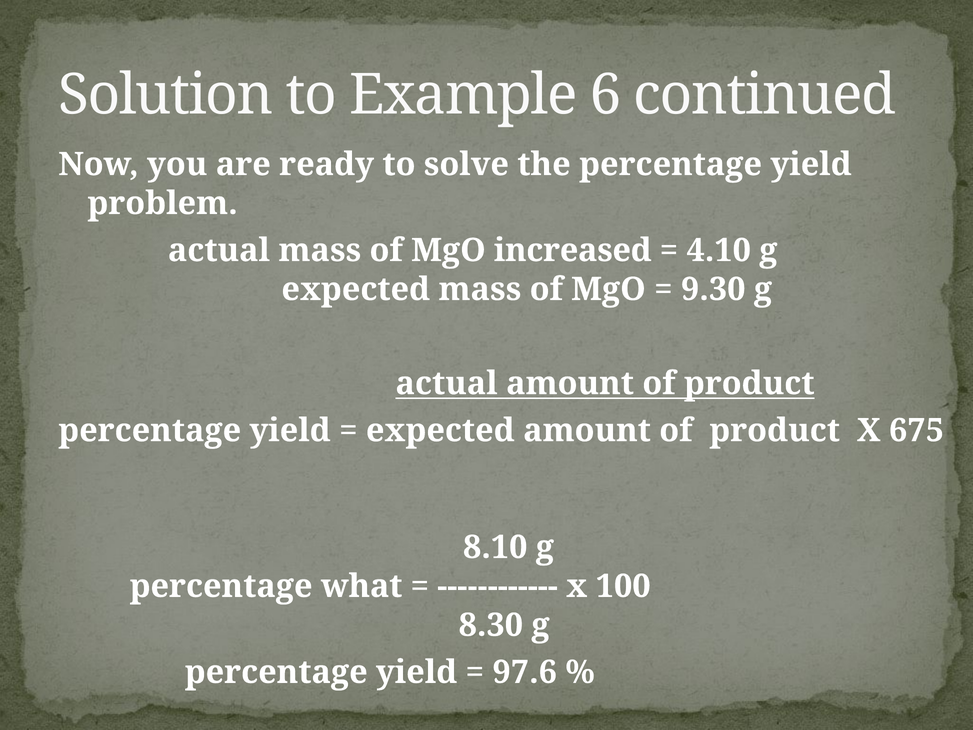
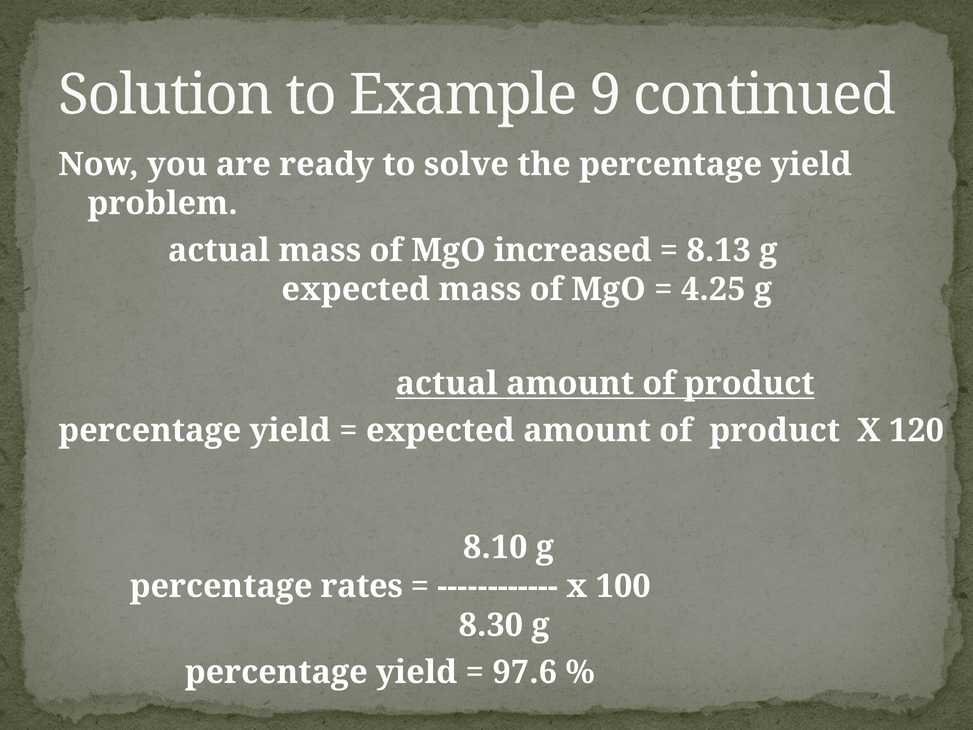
6: 6 -> 9 (605, 95)
4.10: 4.10 -> 8.13 (719, 250)
9.30: 9.30 -> 4.25 (713, 289)
675: 675 -> 120 (916, 430)
what: what -> rates (362, 586)
